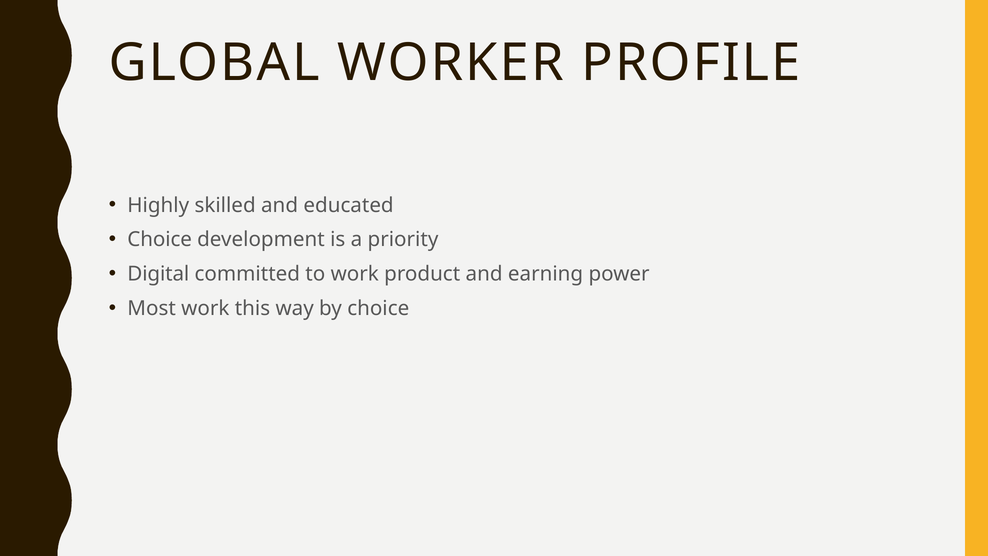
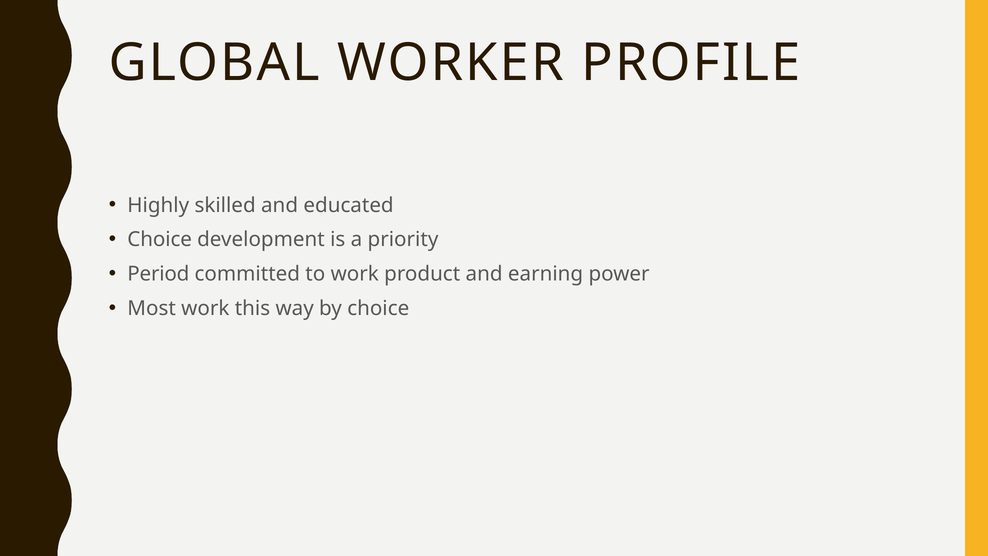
Digital: Digital -> Period (158, 274)
